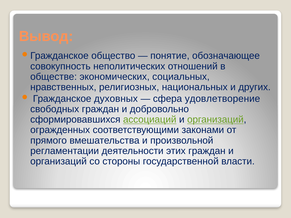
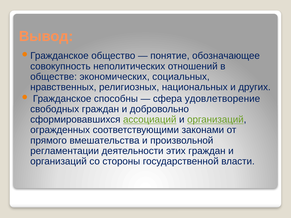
духовных: духовных -> способны (116, 99)
